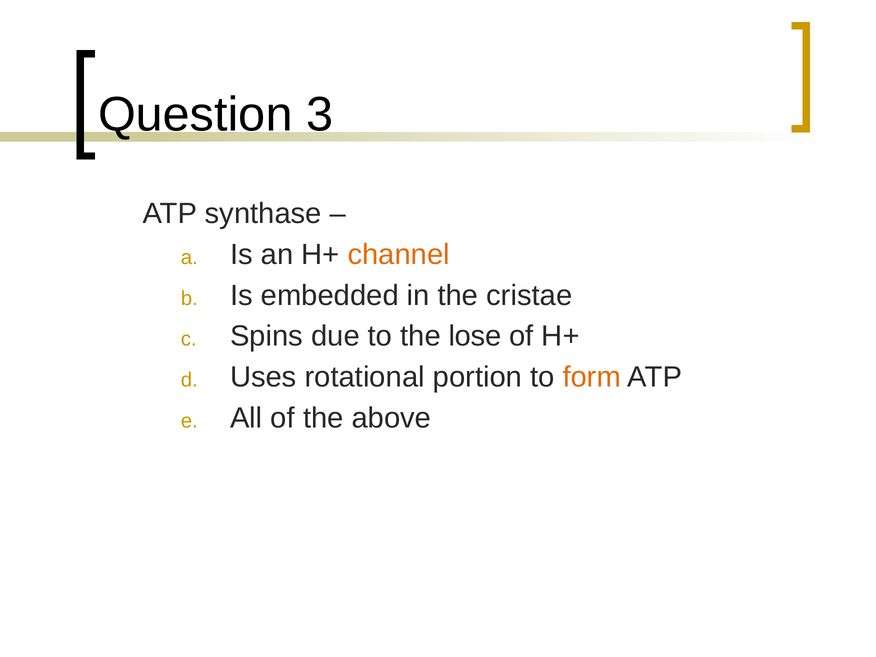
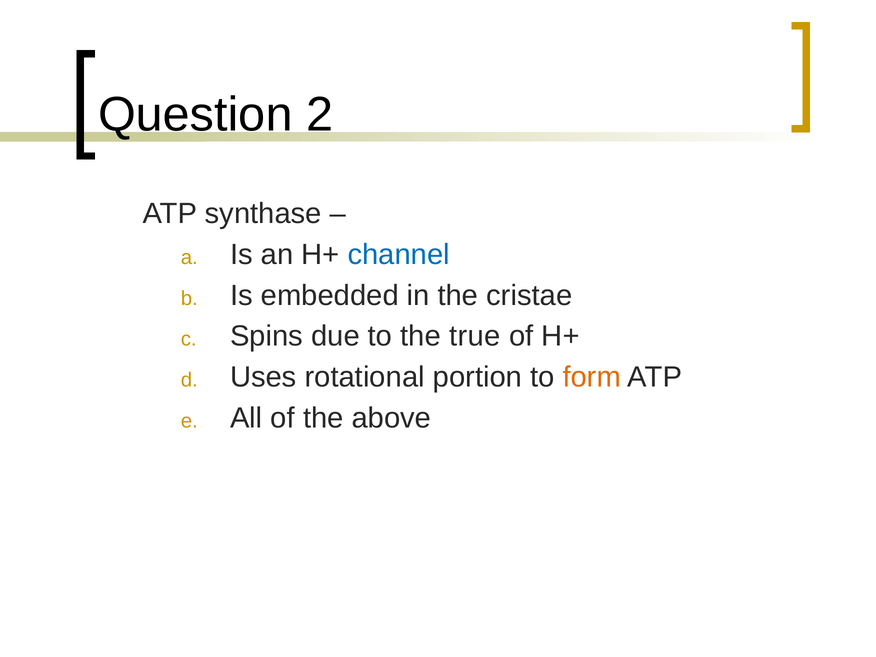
3: 3 -> 2 (320, 114)
channel colour: orange -> blue (399, 255)
lose: lose -> true (475, 336)
